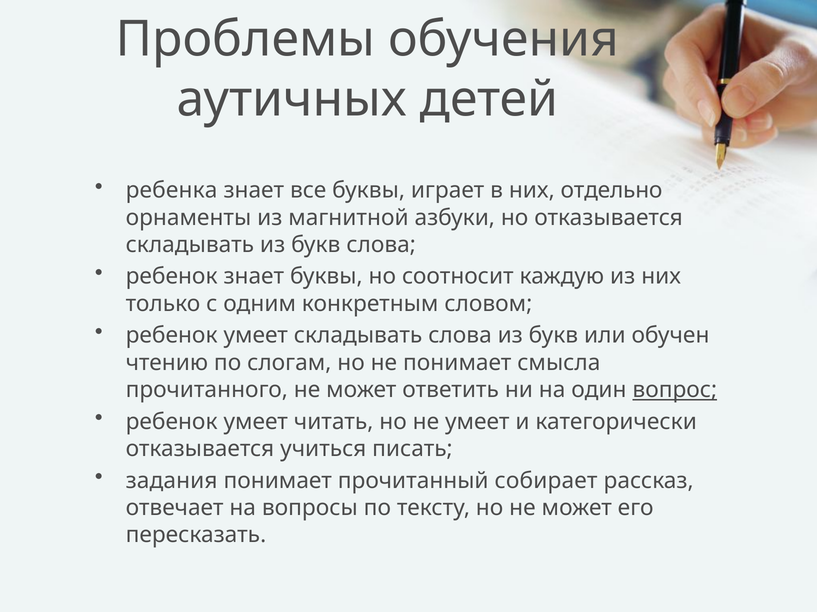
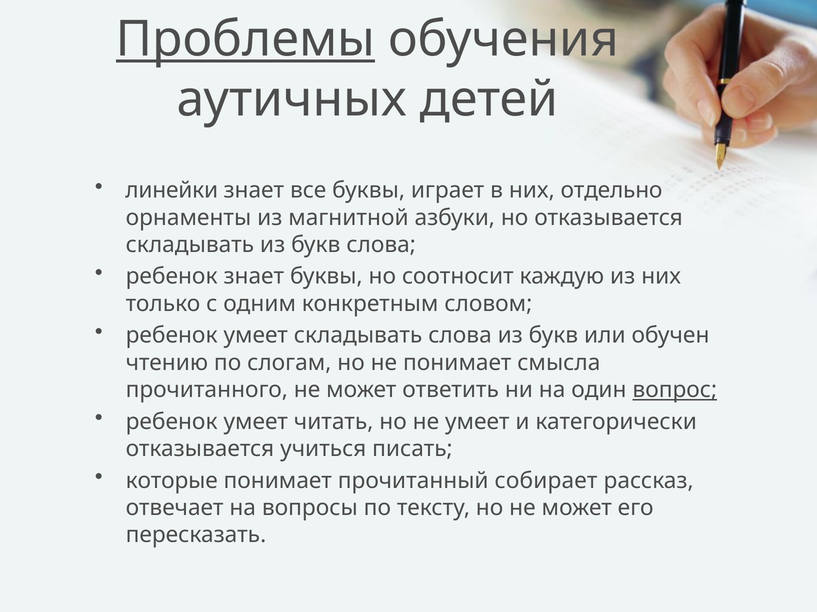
Проблемы underline: none -> present (246, 40)
ребенка: ребенка -> линейки (172, 191)
задания: задания -> которые (172, 481)
